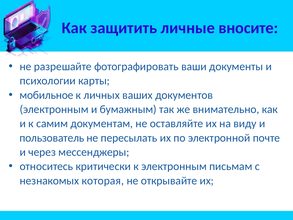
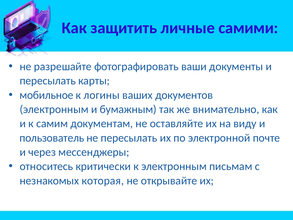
вносите: вносите -> самими (248, 28)
психологии: психологии -> пересылать (48, 81)
личных: личных -> логины (102, 95)
